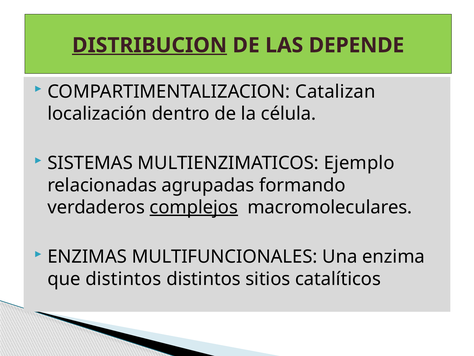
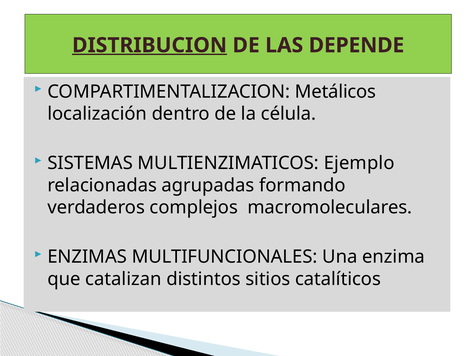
Catalizan: Catalizan -> Metálicos (336, 91)
complejos underline: present -> none (194, 207)
que distintos: distintos -> catalizan (123, 279)
